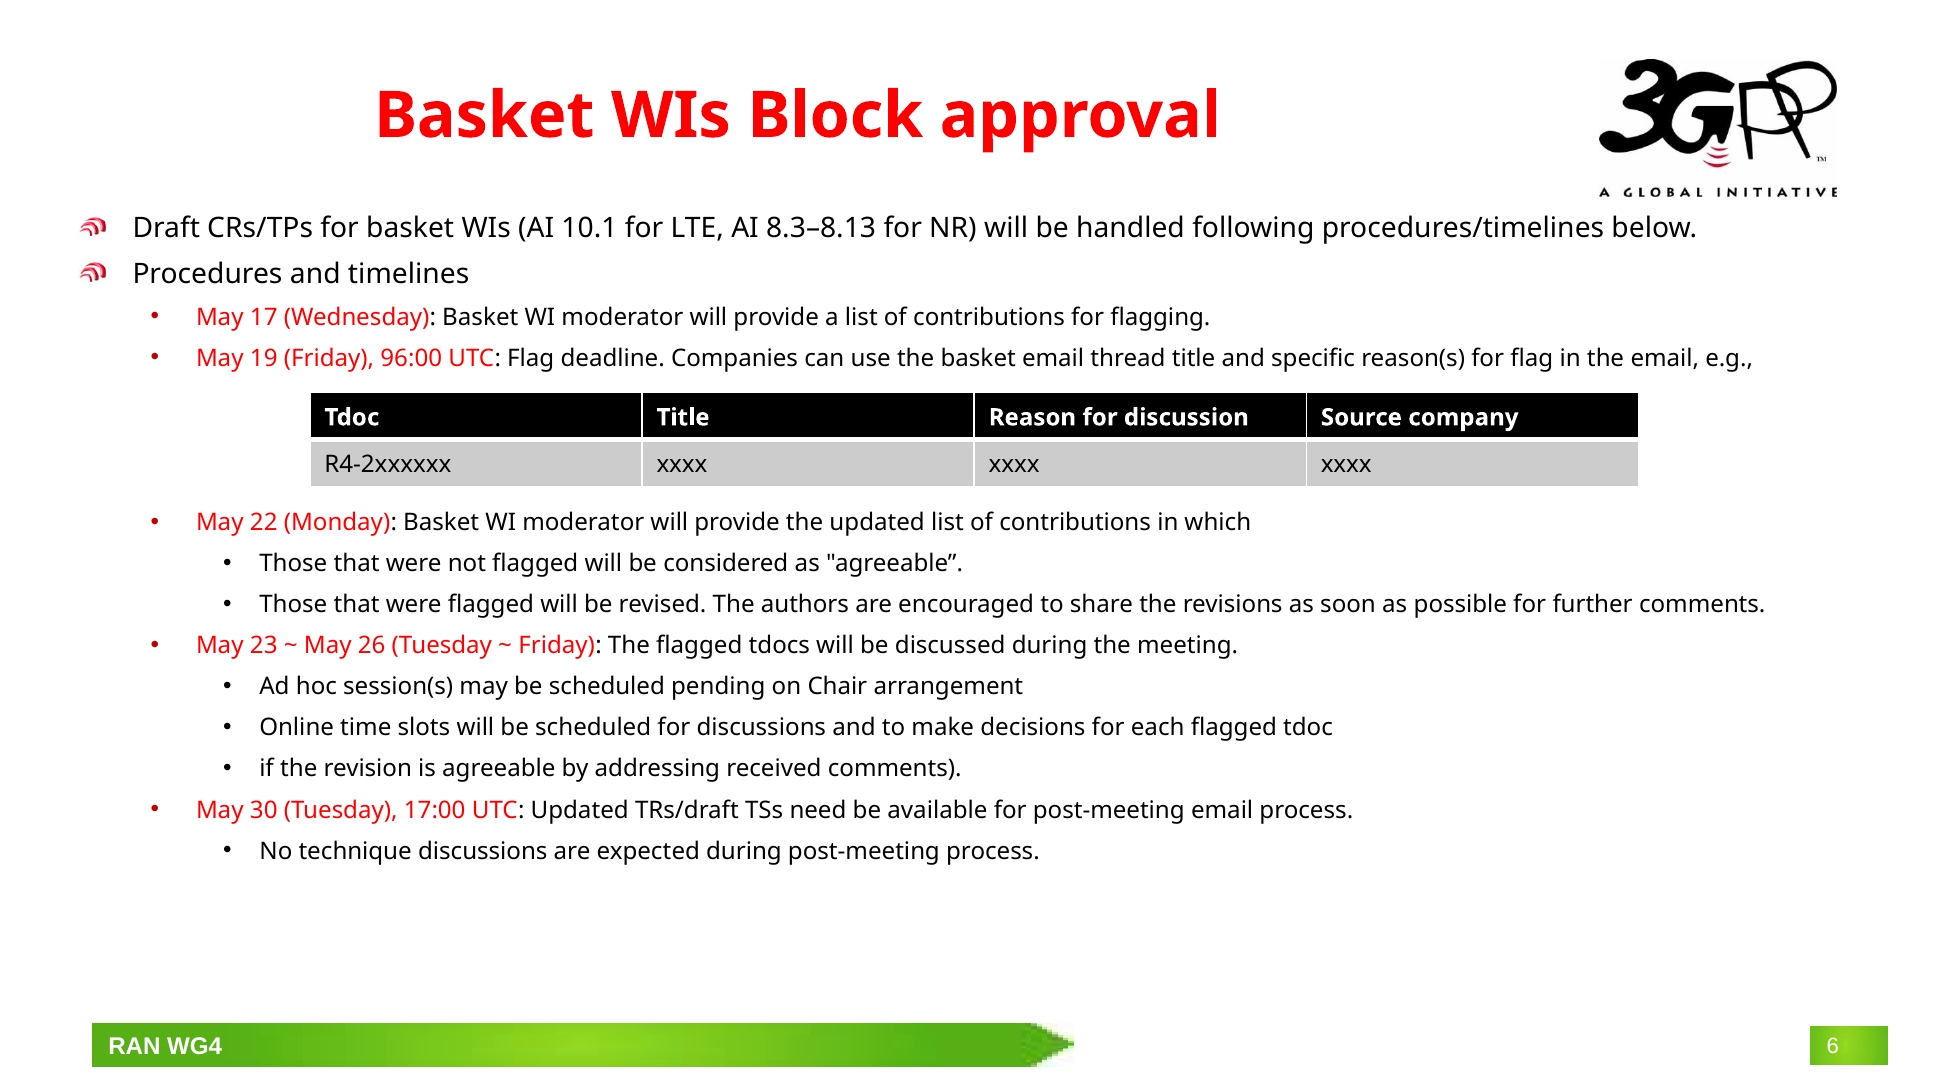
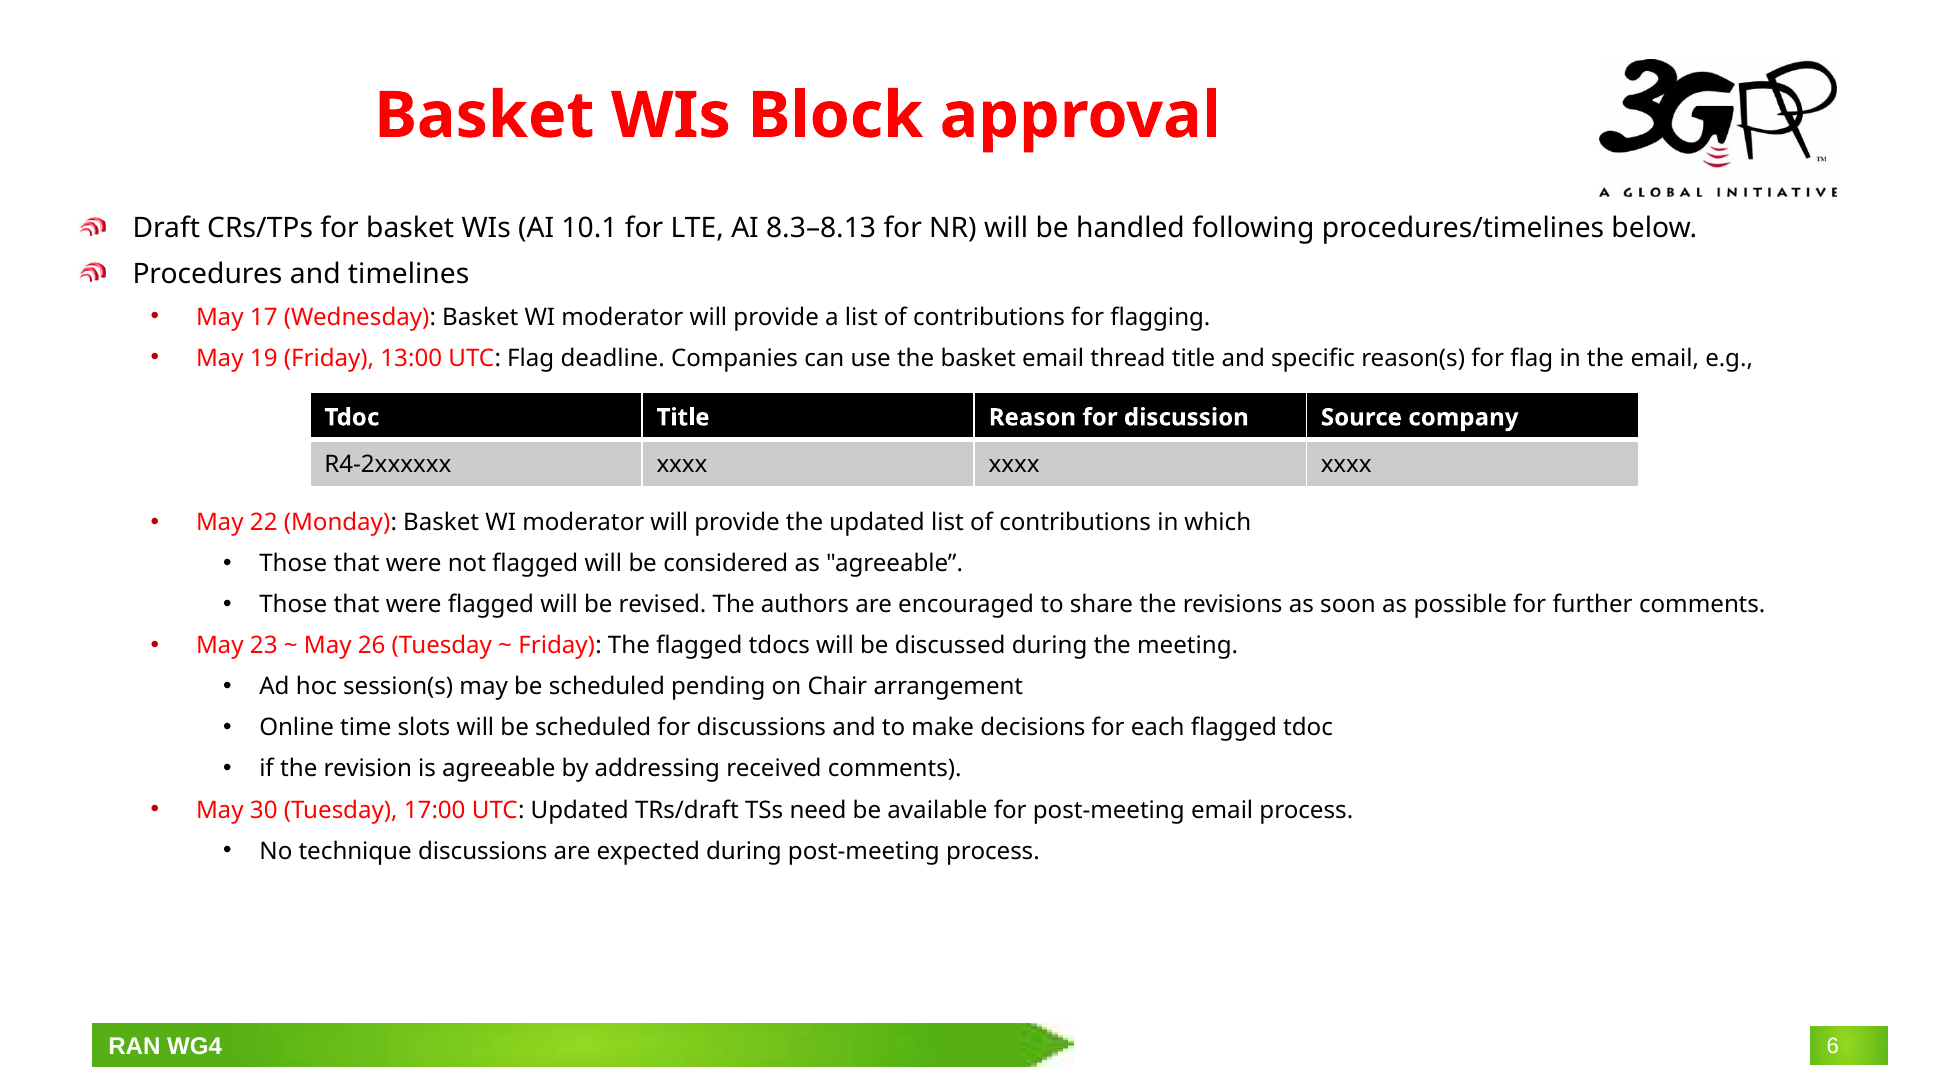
96:00: 96:00 -> 13:00 (411, 358)
